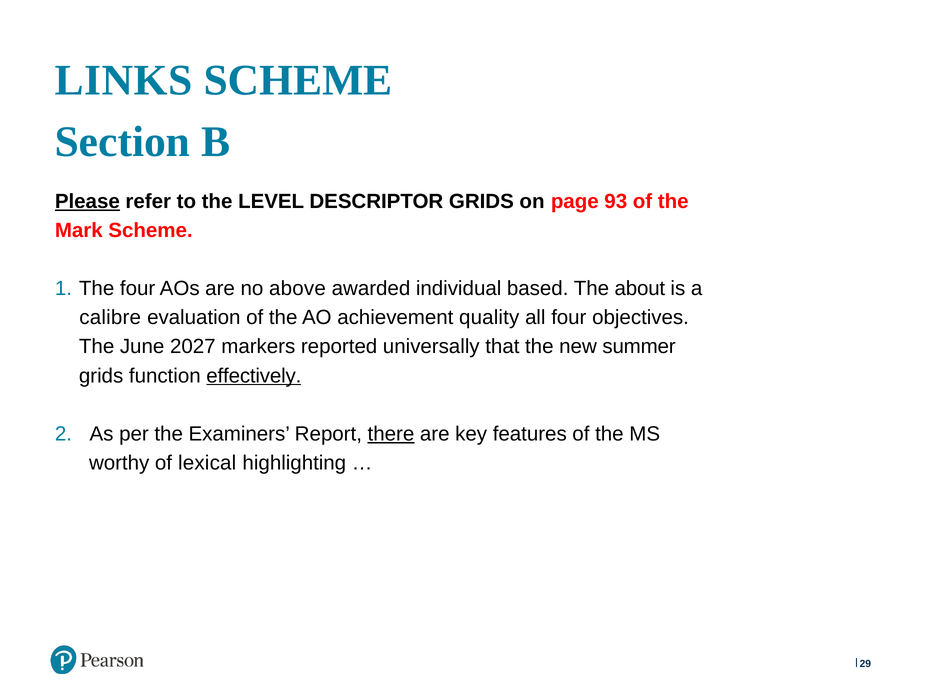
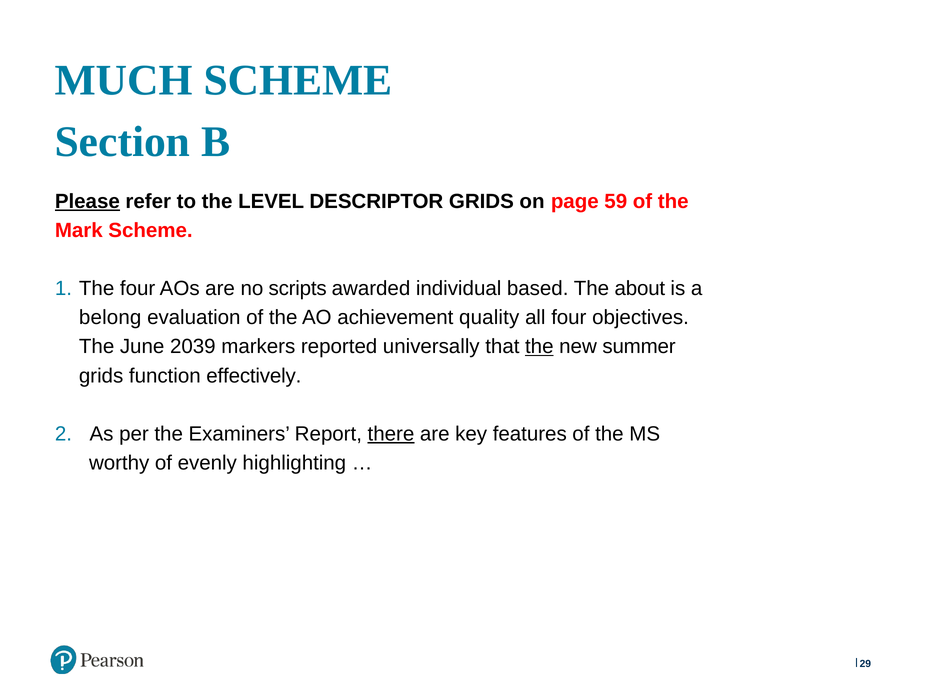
LINKS: LINKS -> MUCH (124, 80)
93: 93 -> 59 (616, 201)
above: above -> scripts (298, 288)
calibre: calibre -> belong (110, 317)
2027: 2027 -> 2039 (193, 347)
the underline: none -> present (539, 347)
effectively underline: present -> none (254, 376)
lexical: lexical -> evenly (207, 463)
